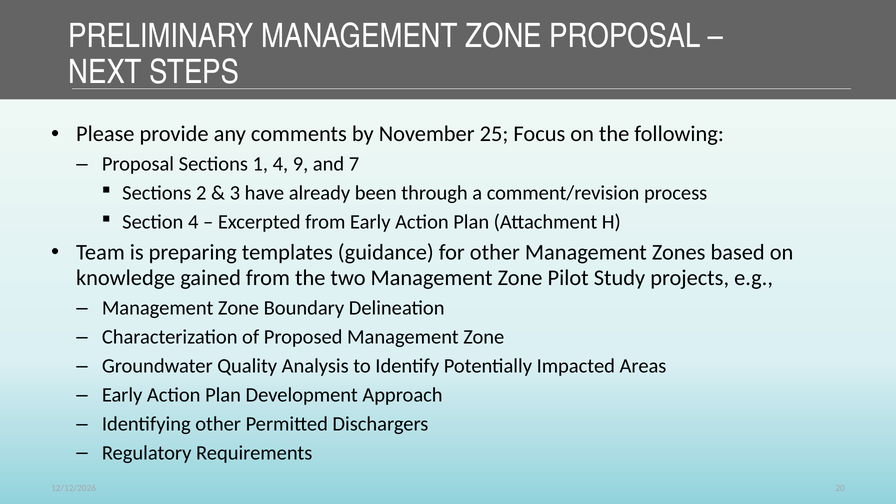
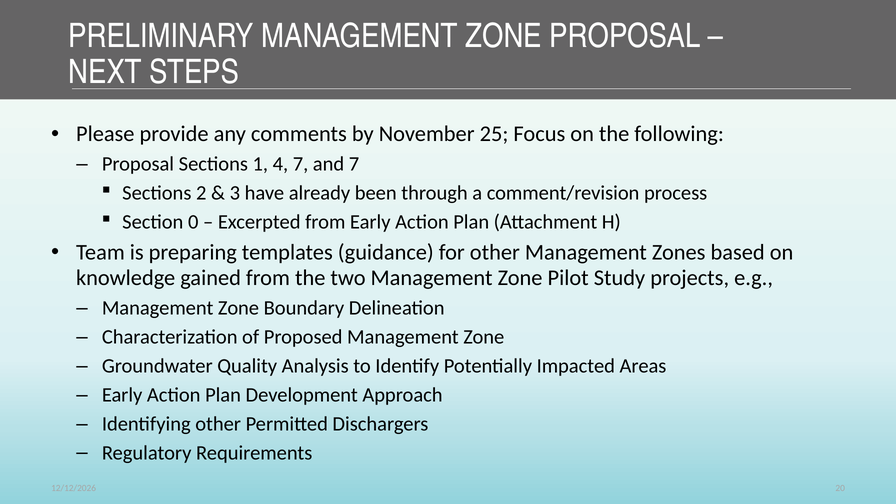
4 9: 9 -> 7 (301, 164)
Section 4: 4 -> 0 (193, 222)
